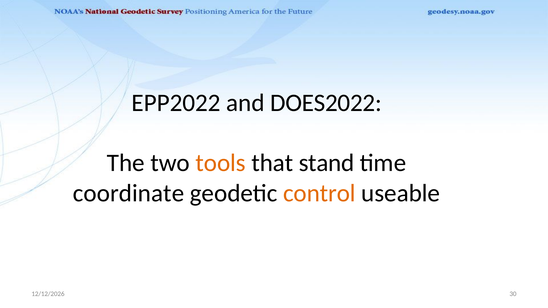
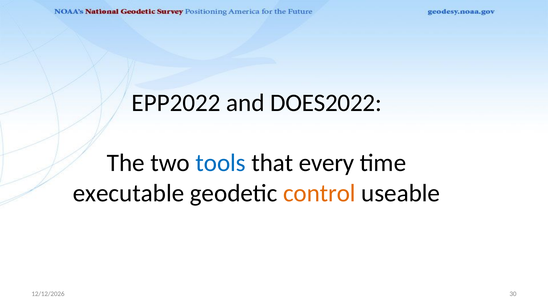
tools colour: orange -> blue (221, 163)
stand: stand -> every (327, 163)
coordinate: coordinate -> executable (129, 193)
